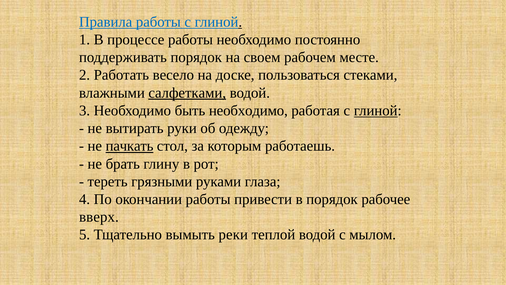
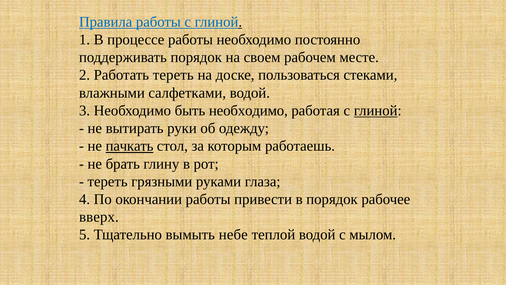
Работать весело: весело -> тереть (173, 75)
салфетками underline: present -> none (187, 93)
реки: реки -> небе (233, 234)
